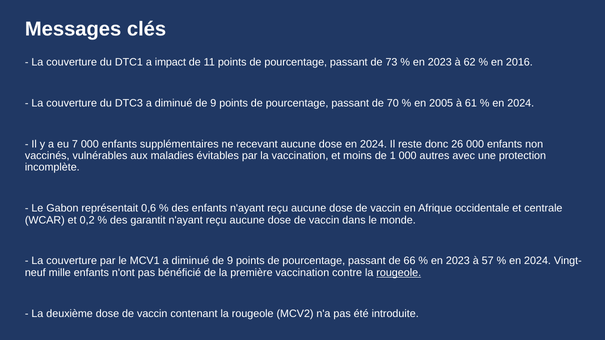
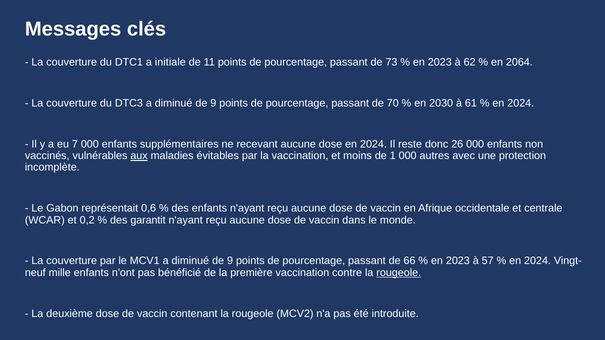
impact: impact -> initiale (170, 62)
2016: 2016 -> 2064 (519, 62)
2005: 2005 -> 2030 (441, 103)
aux underline: none -> present (139, 156)
